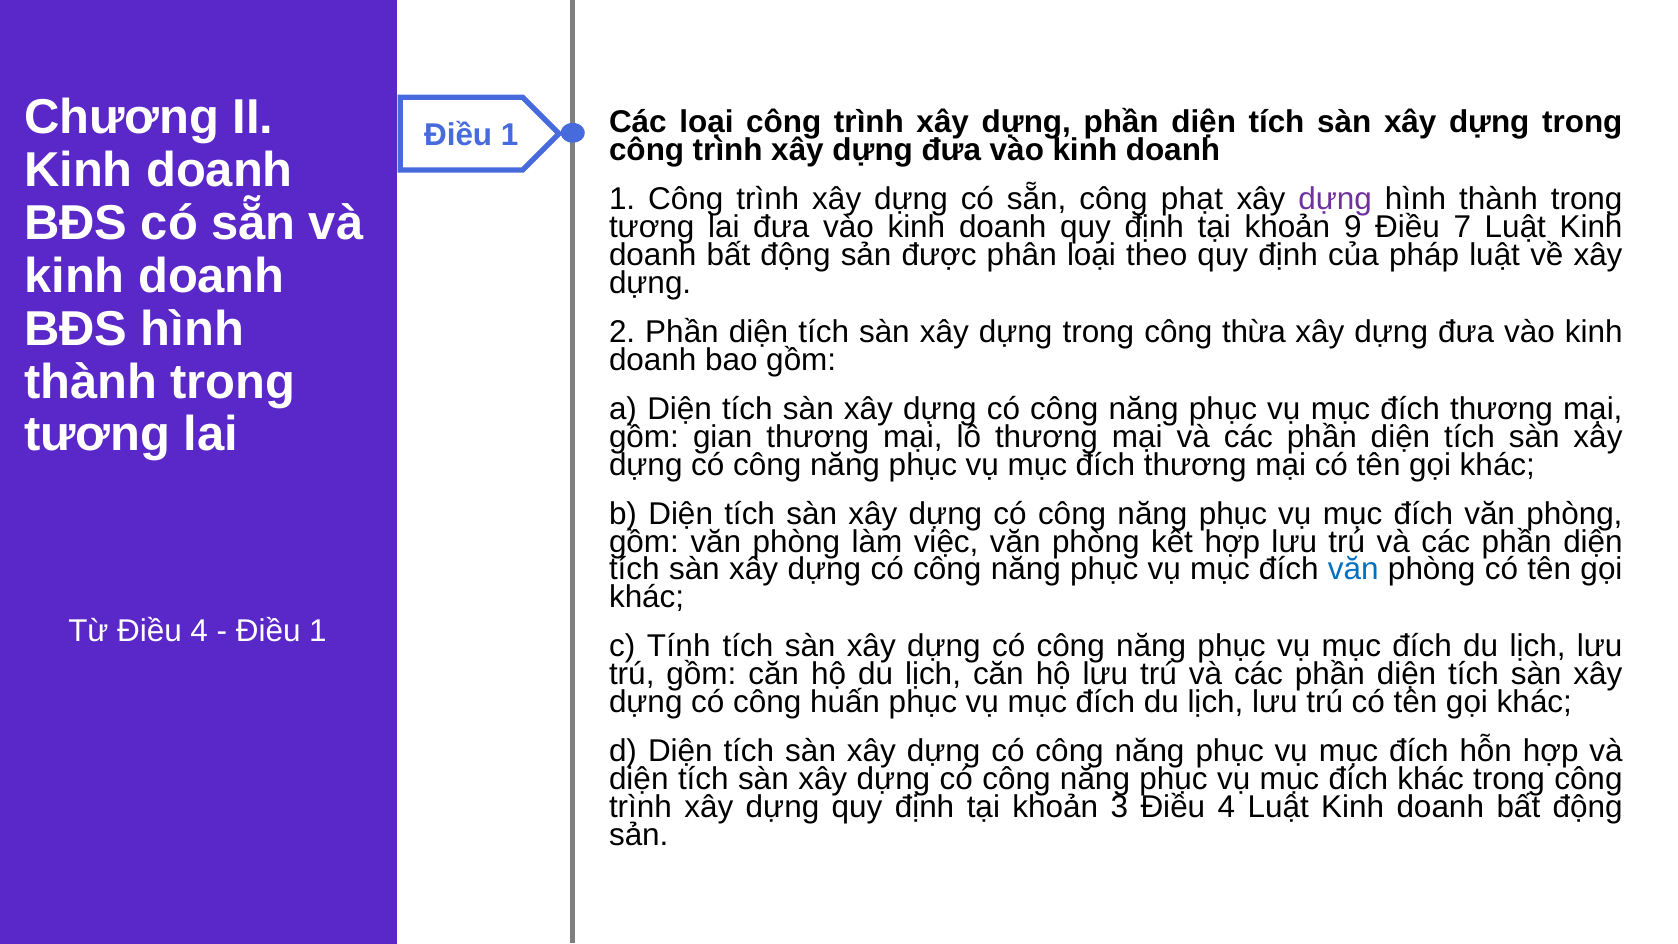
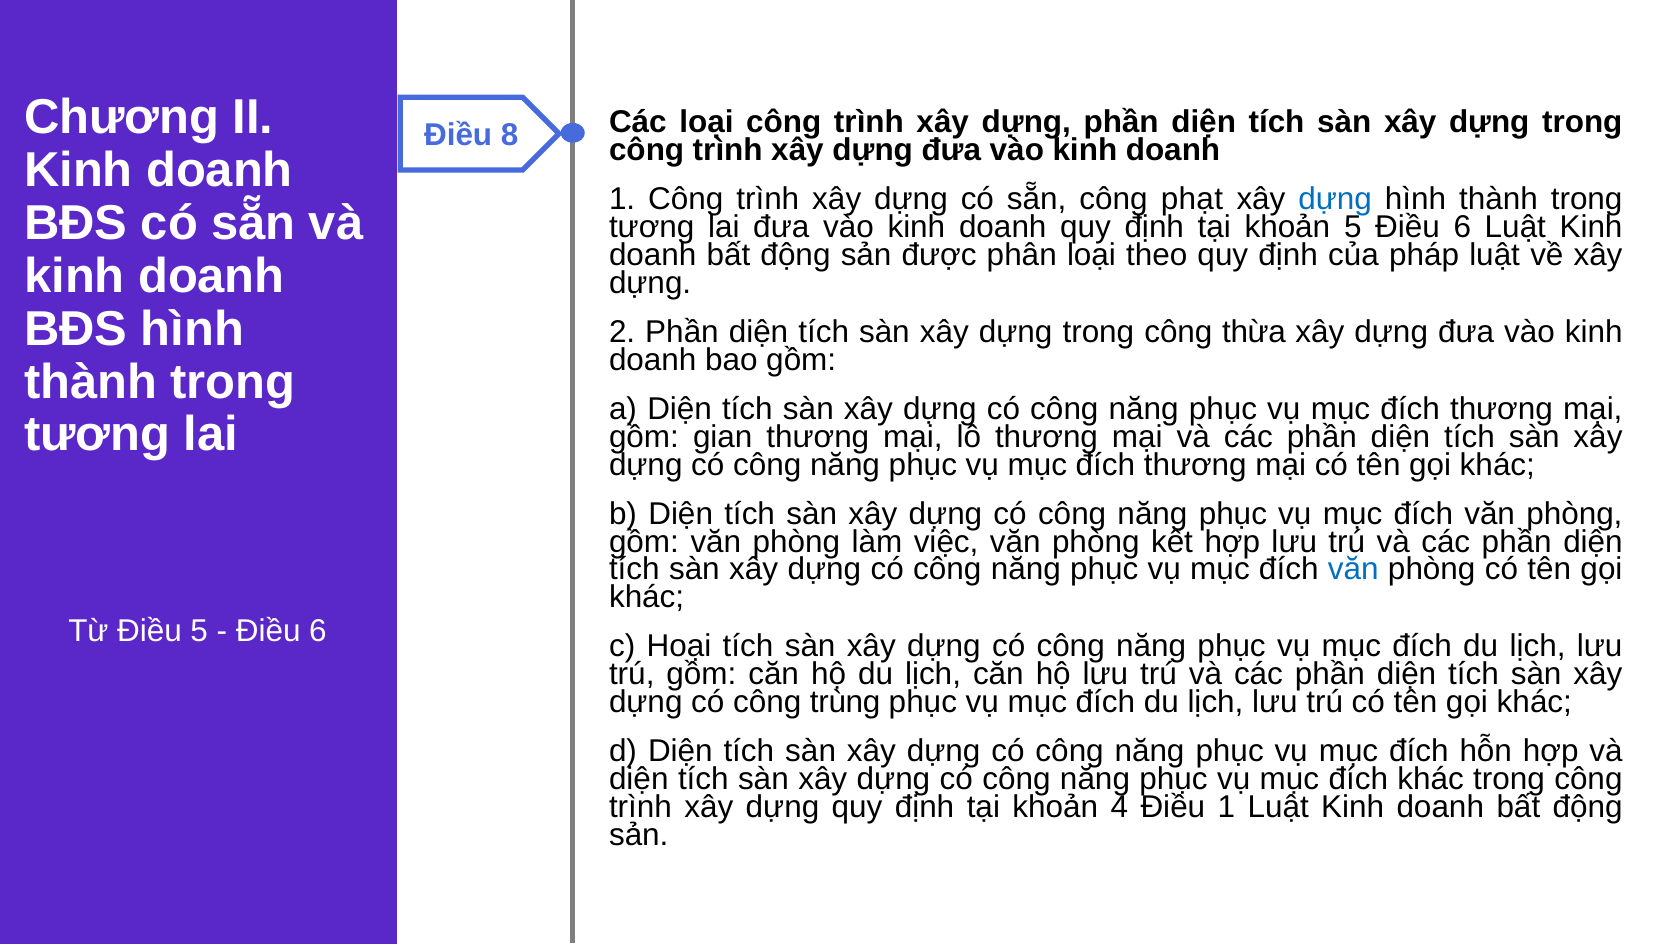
1: 1 -> 8 (510, 135)
dựng colour: purple -> blue (1335, 199)
khoản 9: 9 -> 5 (1353, 227)
7: 7 -> 6 (1462, 227)
Từ Điều 4: 4 -> 5 (199, 631)
1: 1 -> 6 (318, 631)
Tính: Tính -> Hoại (679, 646)
huấn: huấn -> trùng (845, 702)
3: 3 -> 4 (1119, 807)
4: 4 -> 1 (1226, 807)
